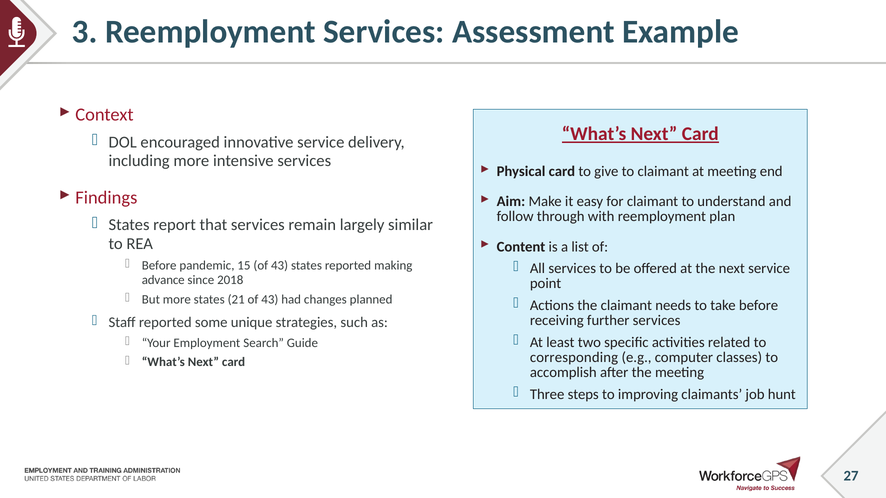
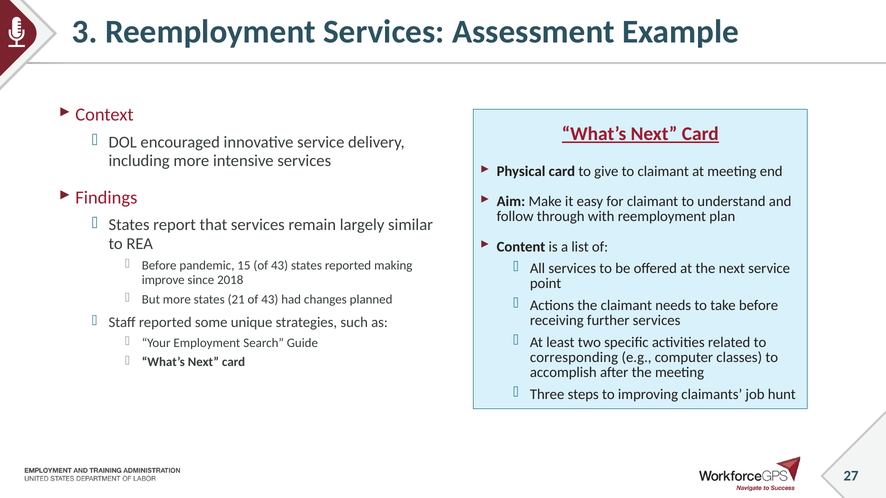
advance: advance -> improve (163, 280)
